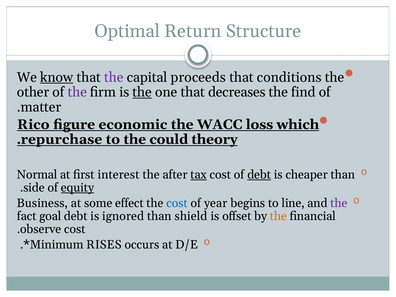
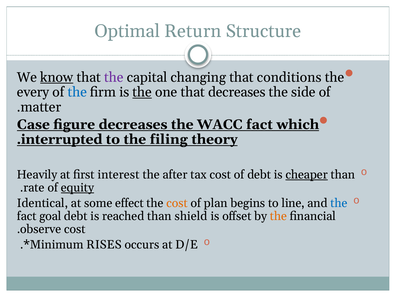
proceeds: proceeds -> changing (198, 77)
other: other -> every (33, 92)
the colour: purple -> blue (77, 92)
find: find -> side (303, 92)
Rico: Rico -> Case (33, 124)
figure economic: economic -> decreases (133, 124)
WACC loss: loss -> fact (259, 124)
repurchase: repurchase -> interrupted (62, 139)
could: could -> filing (169, 139)
Normal: Normal -> Heavily (37, 175)
tax underline: present -> none (199, 175)
debt underline: present -> none (259, 175)
cheaper underline: none -> present (307, 175)
side: side -> rate (34, 188)
Business: Business -> Identical (42, 203)
cost colour: blue -> orange (177, 203)
year: year -> plan (216, 203)
the colour: purple -> blue (339, 203)
ignored: ignored -> reached (123, 216)
